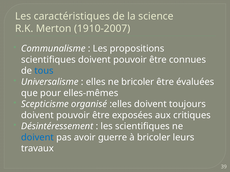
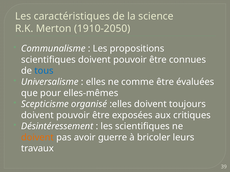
1910-2007: 1910-2007 -> 1910-2050 (102, 29)
ne bricoler: bricoler -> comme (138, 82)
doivent colour: blue -> orange (37, 138)
